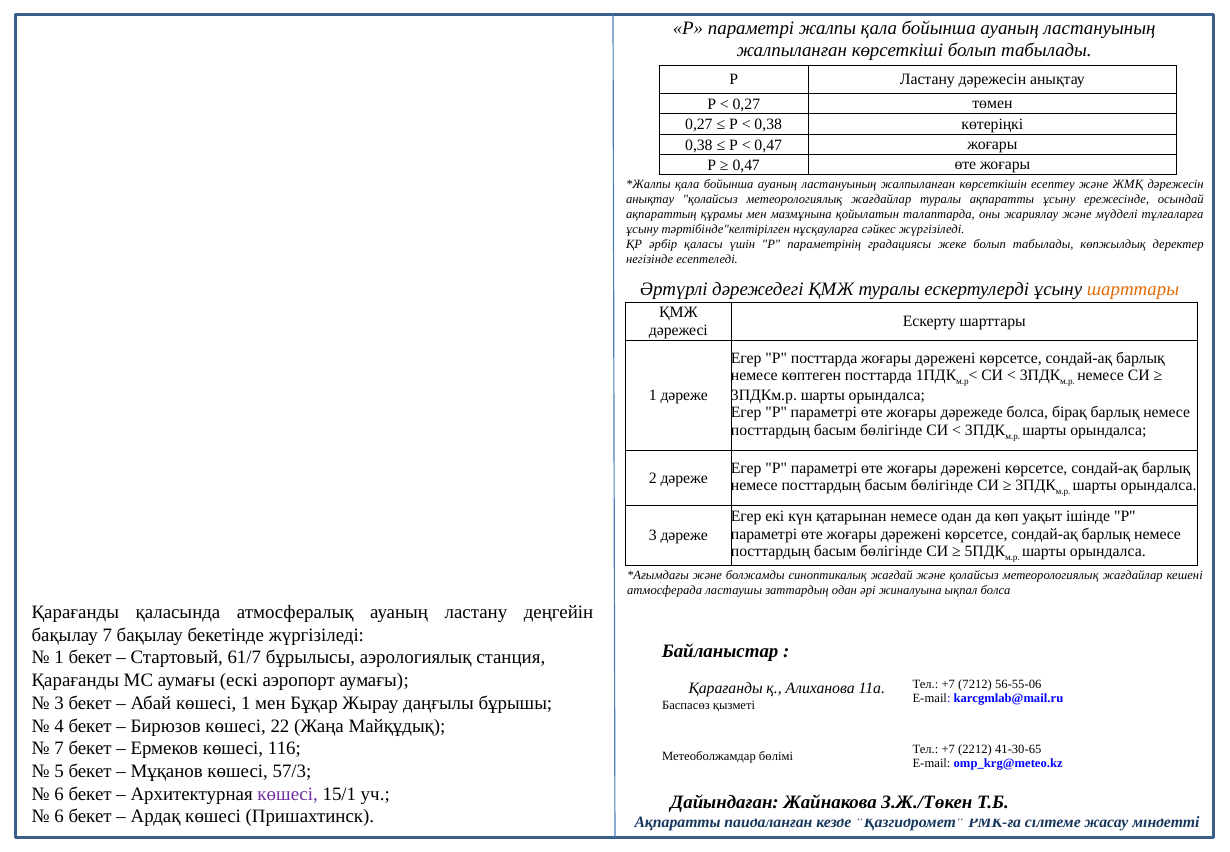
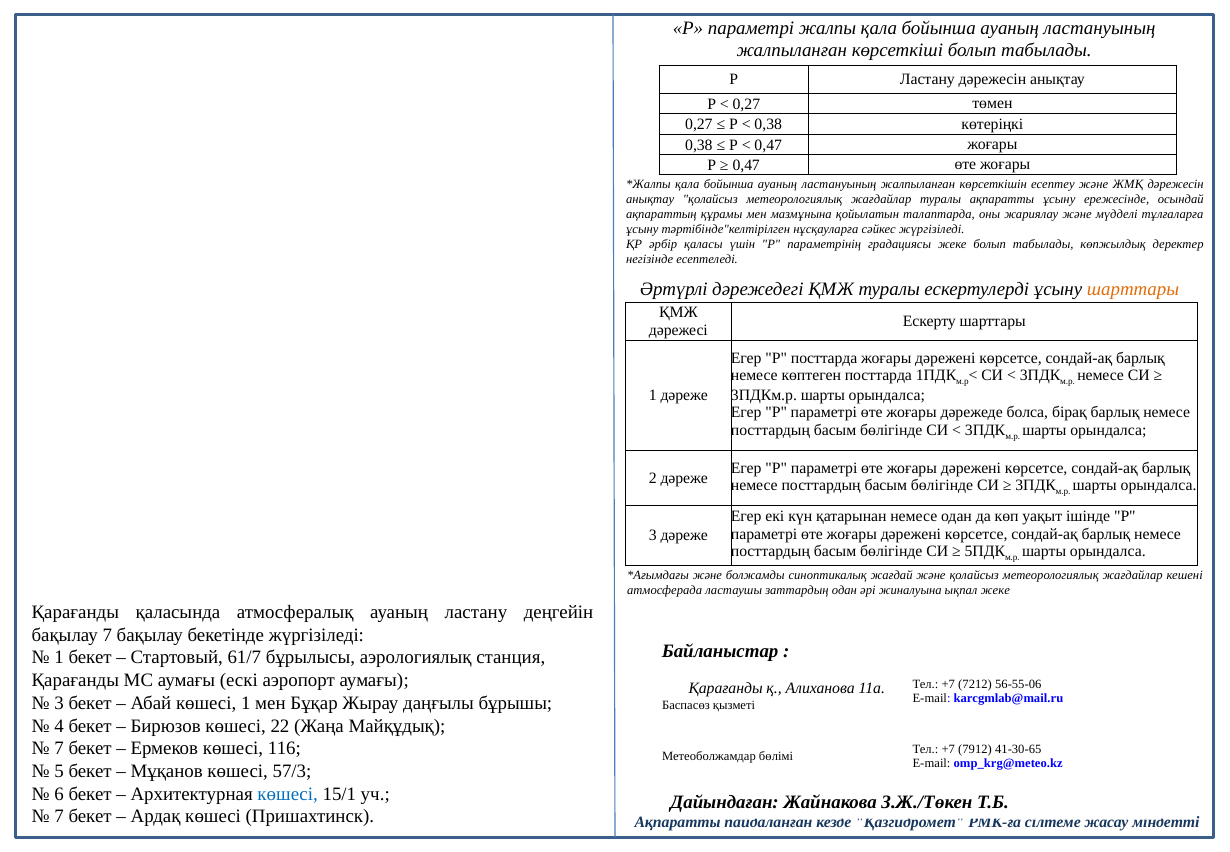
ықпал болса: болса -> жеке (995, 590)
2212: 2212 -> 7912 (975, 749)
көшесі colour: purple -> blue (288, 794)
6: 6 -> 7 (59, 816)
